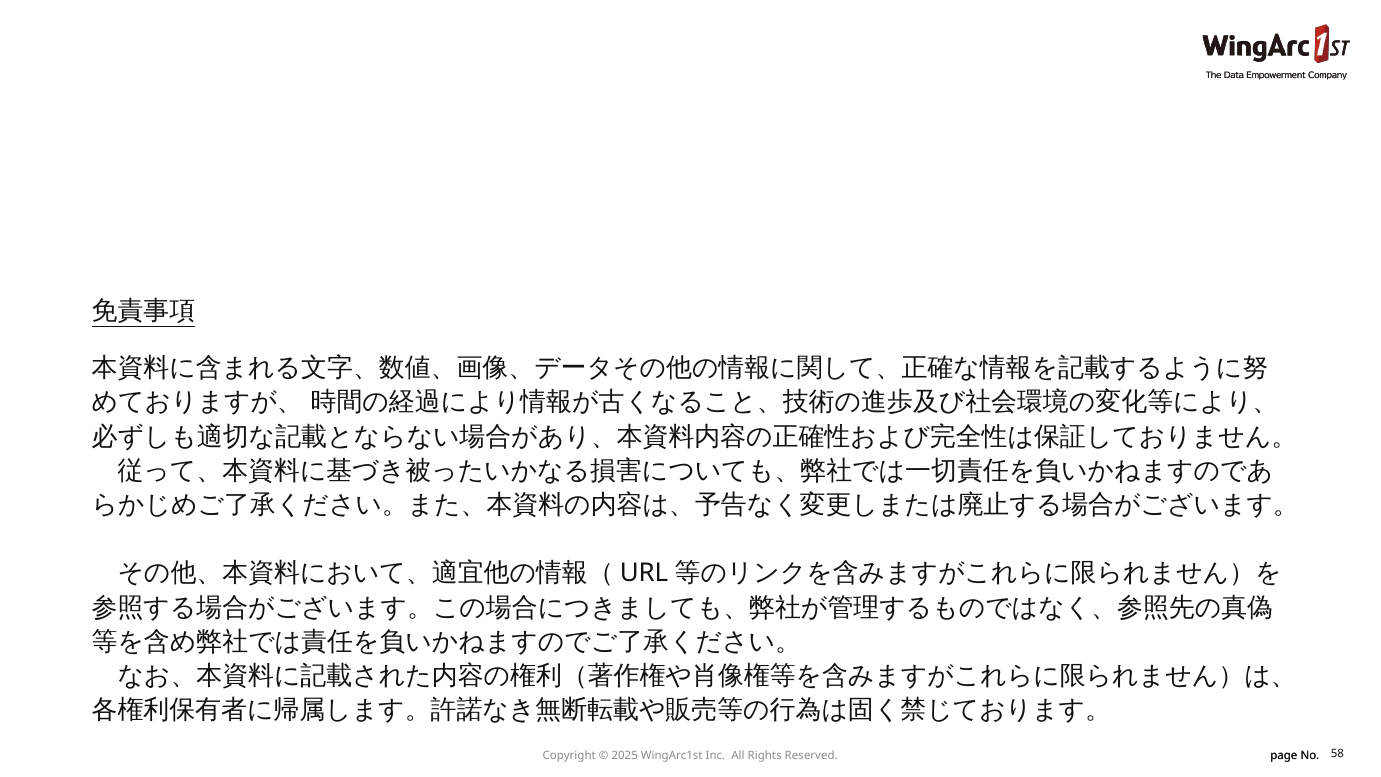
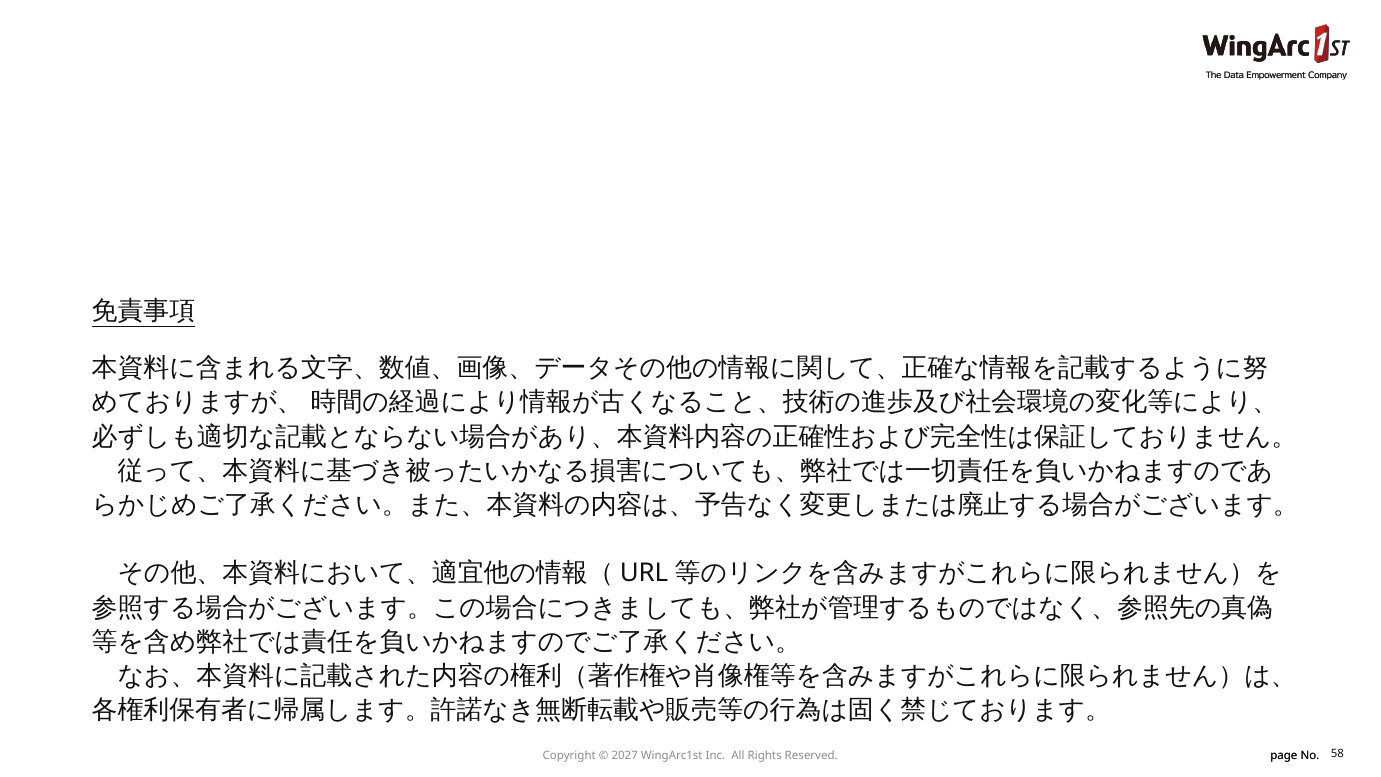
2025: 2025 -> 2027 (625, 755)
